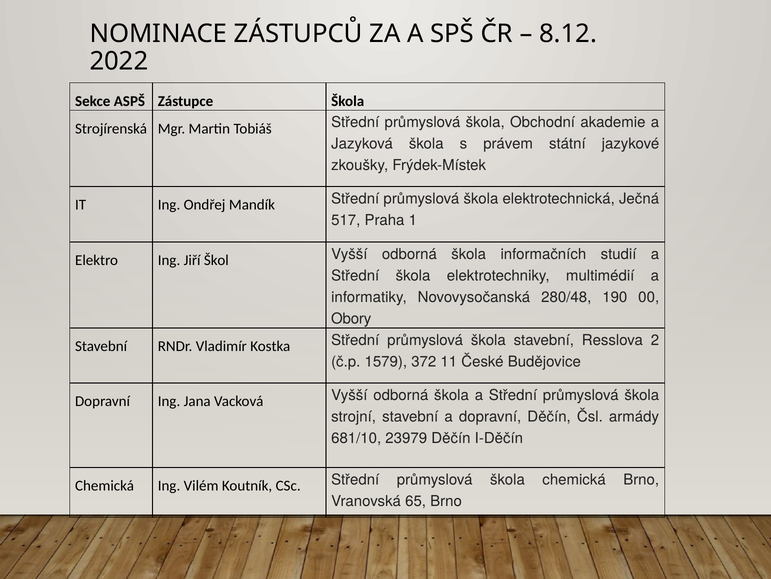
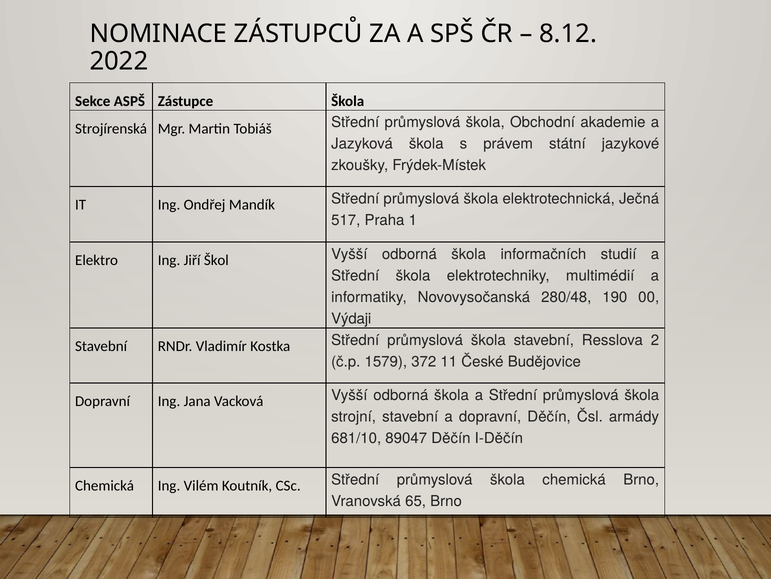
Obory: Obory -> Výdaji (351, 318)
23979: 23979 -> 89047 (406, 438)
